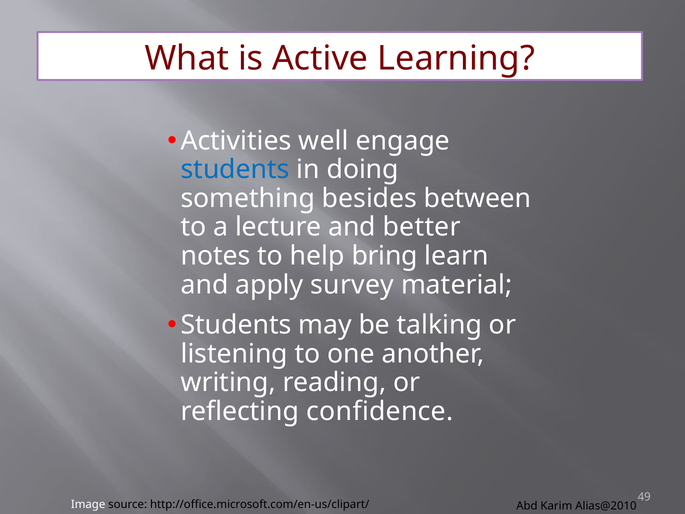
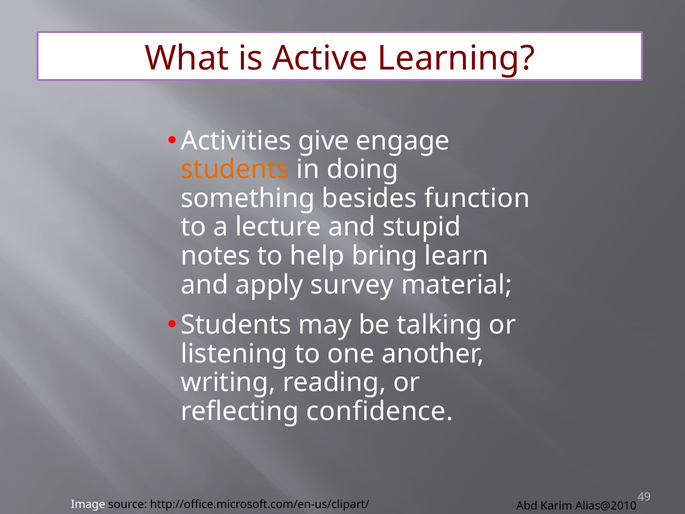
well: well -> give (324, 141)
students colour: blue -> orange (235, 170)
between: between -> function (477, 198)
better: better -> stupid (422, 227)
